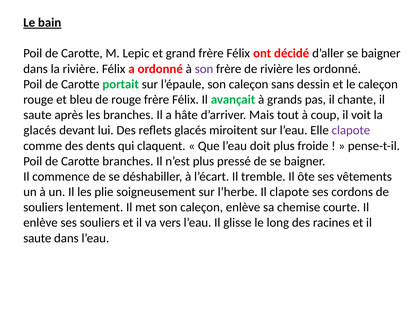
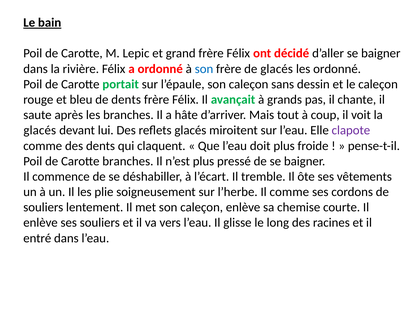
son colour: purple -> blue (204, 69)
de rivière: rivière -> glacés (277, 69)
de rouge: rouge -> dents (126, 100)
Il clapote: clapote -> comme (289, 192)
saute: saute -> entré (37, 238)
